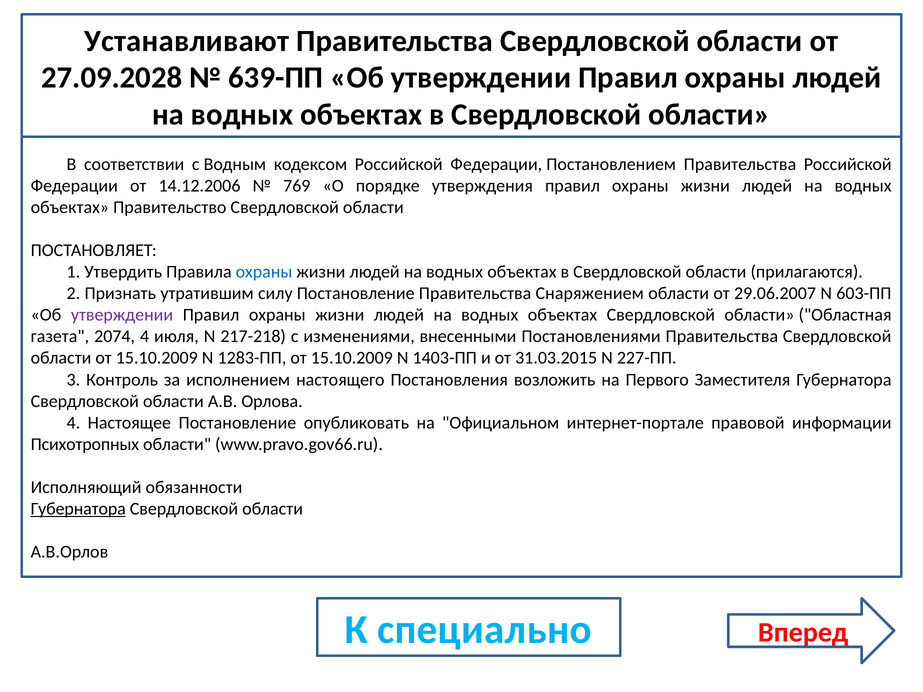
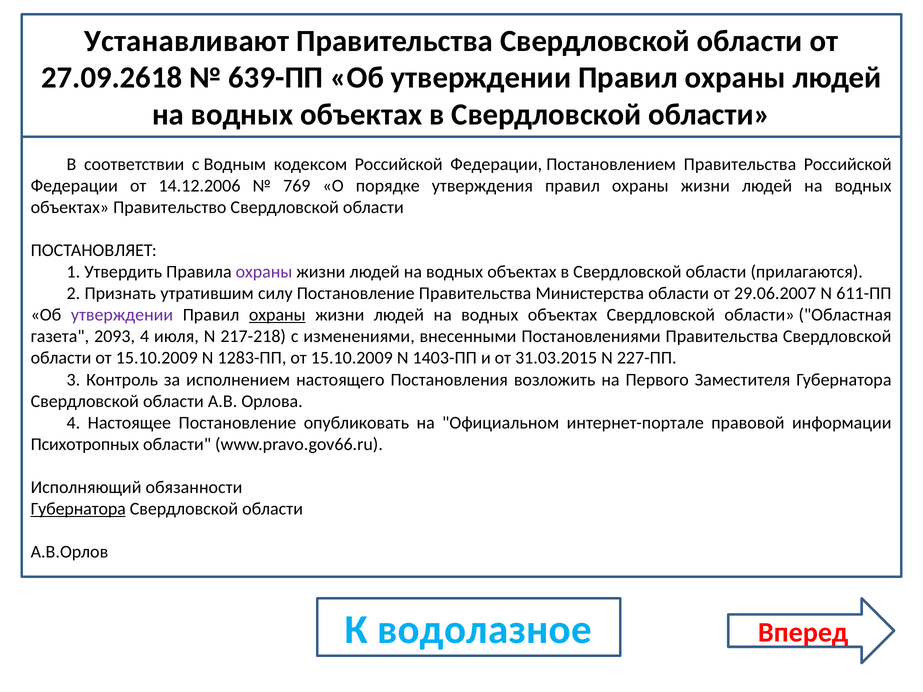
27.09.2028: 27.09.2028 -> 27.09.2618 (112, 78)
охраны colour: blue -> purple (264, 272)
Снаряжением: Снаряжением -> Министерства (590, 294)
603-ПП: 603-ПП -> 611-ПП (864, 294)
охраны underline: none -> present (277, 315)
2074: 2074 -> 2093 (115, 337)
специально: специально -> водолазное (484, 630)
